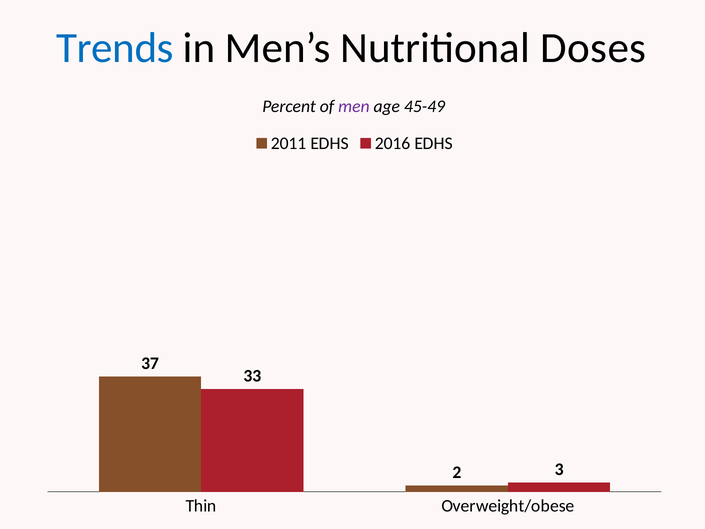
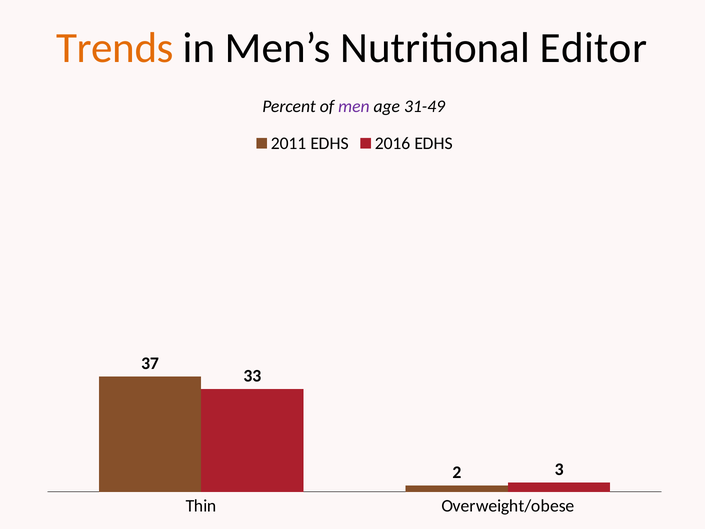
Trends colour: blue -> orange (115, 48)
Doses: Doses -> Editor (593, 48)
45-49: 45-49 -> 31-49 (425, 106)
